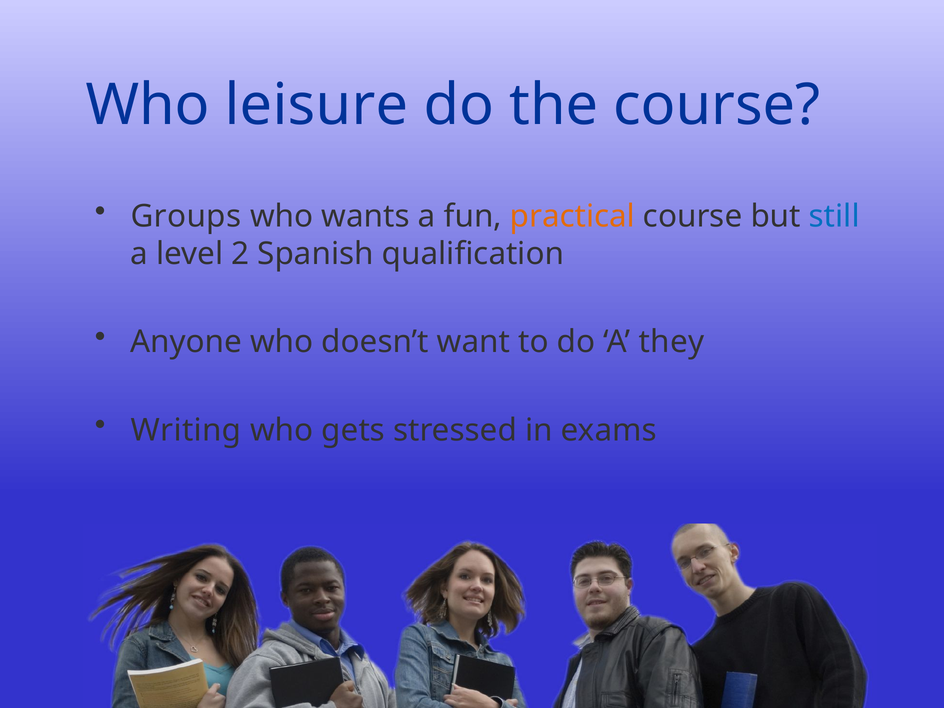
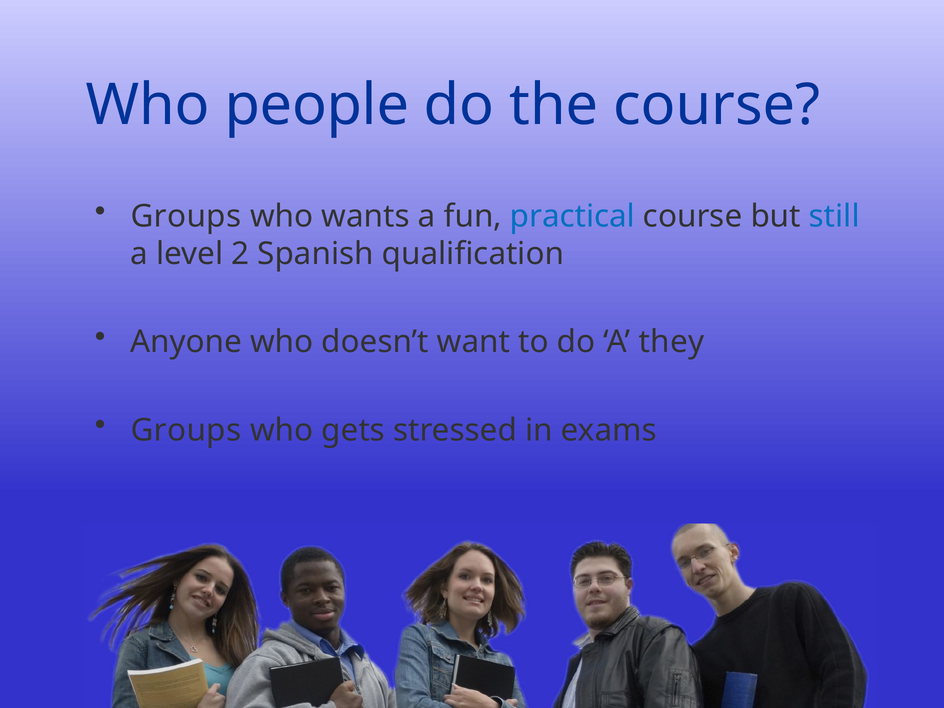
leisure: leisure -> people (317, 105)
practical colour: orange -> blue (572, 216)
Writing: Writing -> Groups (186, 430)
